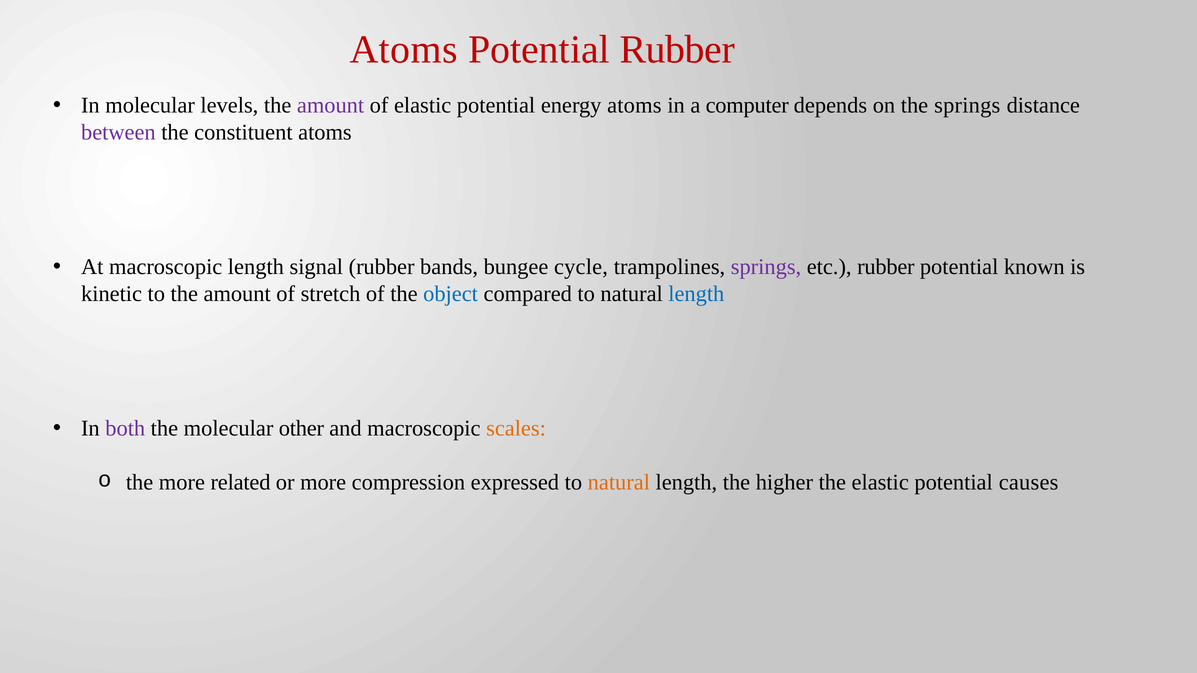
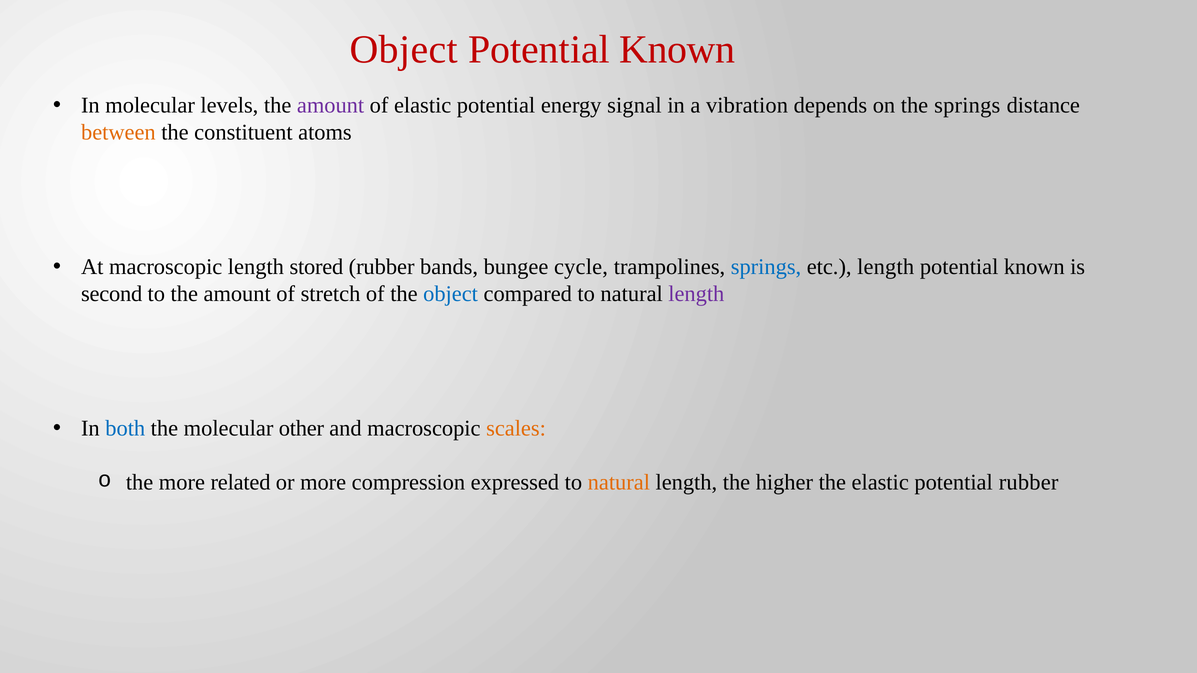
Atoms: Atoms -> Object (404, 50)
Rubber: Rubber -> Known (677, 50)
energy atoms: atoms -> signal (634, 105)
computer: computer -> vibration (747, 105)
between colour: purple -> orange (118, 132)
signal: signal -> stored (316, 267)
springs colour: purple -> blue (766, 267)
etc rubber: rubber -> length (886, 267)
kinetic: kinetic -> second (112, 294)
length colour: blue -> purple (696, 294)
both colour: purple -> blue (125, 429)
potential causes: causes -> rubber (1029, 482)
